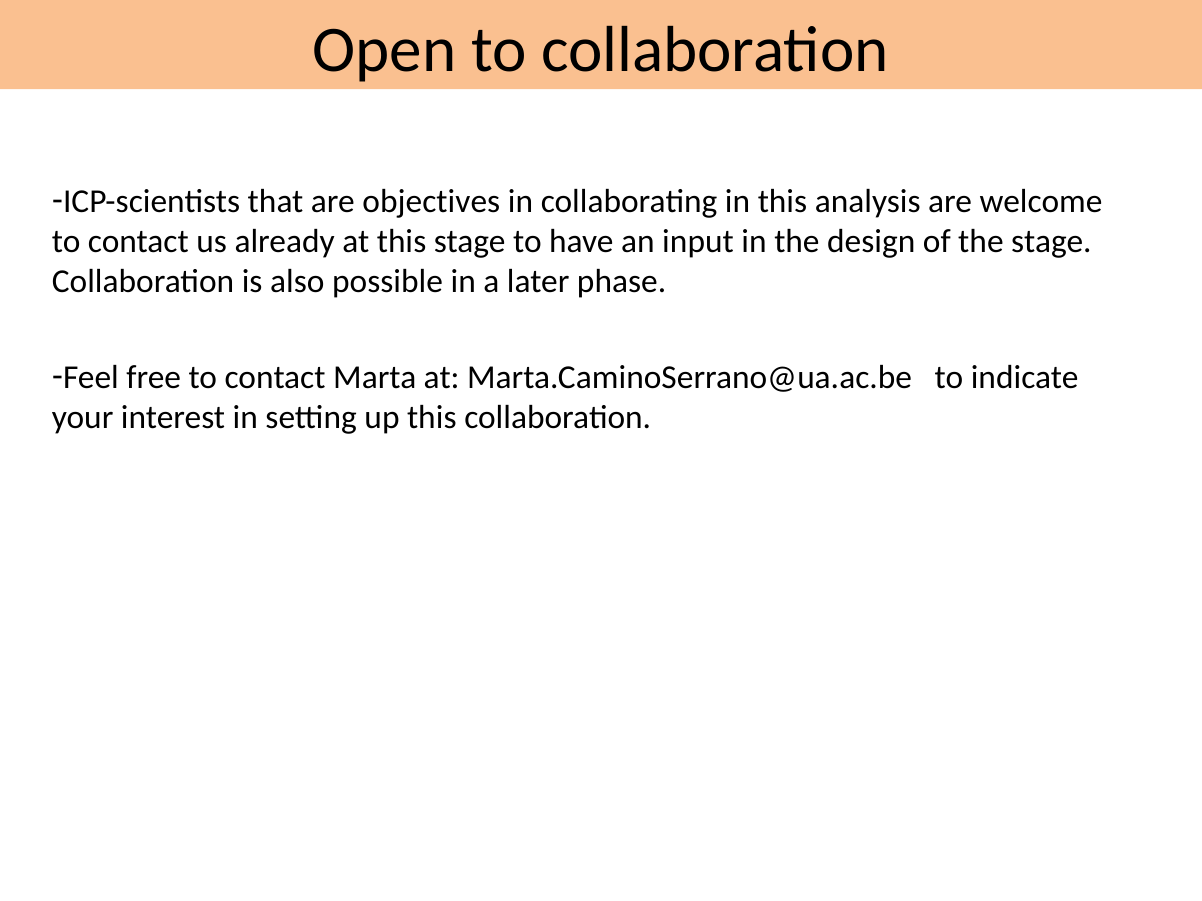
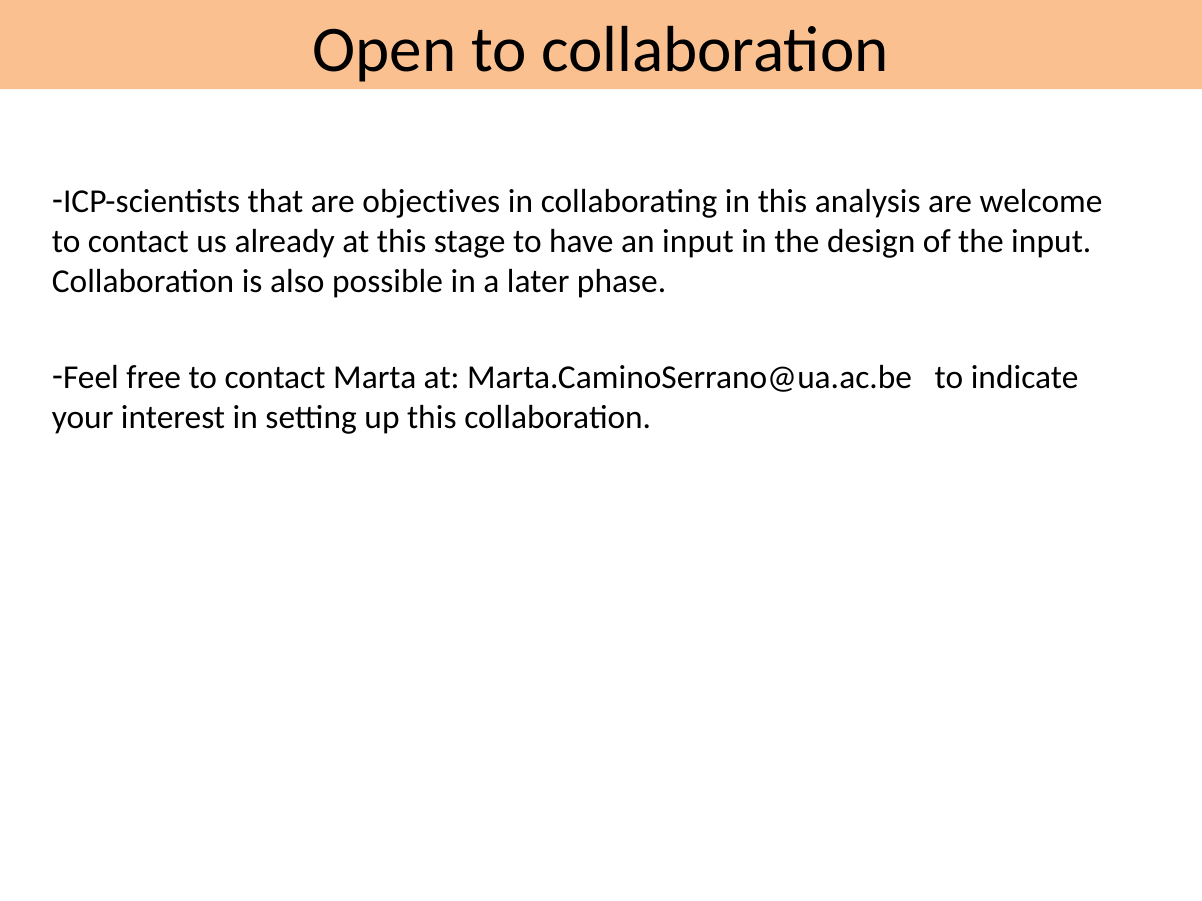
the stage: stage -> input (1051, 242)
